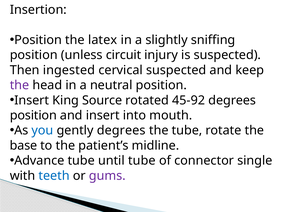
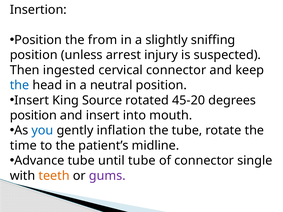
latex: latex -> from (103, 40)
circuit: circuit -> arrest (123, 55)
cervical suspected: suspected -> connector (176, 70)
the colour: purple -> blue (20, 85)
45-92: 45-92 -> 45-20 (189, 100)
gently degrees: degrees -> inflation (121, 131)
base: base -> time (23, 146)
teeth colour: blue -> orange (54, 176)
